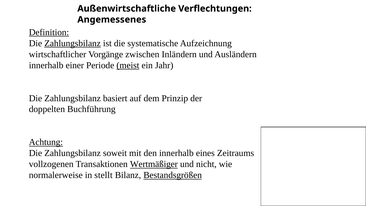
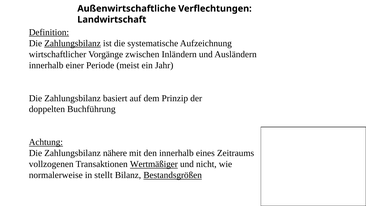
Angemessenes: Angemessenes -> Landwirtschaft (112, 20)
meist underline: present -> none (128, 65)
soweit: soweit -> nähere (115, 153)
